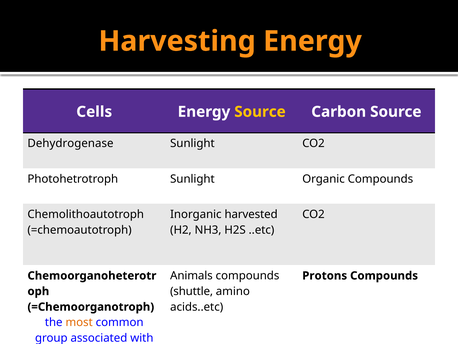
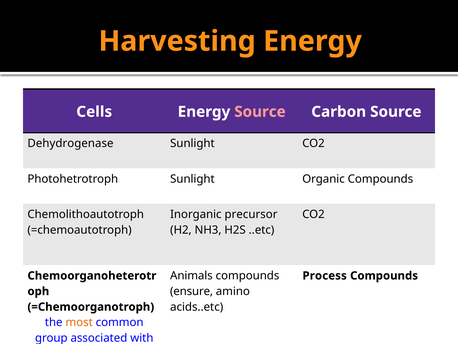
Source colour: yellow -> pink (260, 112)
harvested: harvested -> precursor (251, 214)
Protons: Protons -> Process (325, 275)
shuttle: shuttle -> ensure (192, 291)
